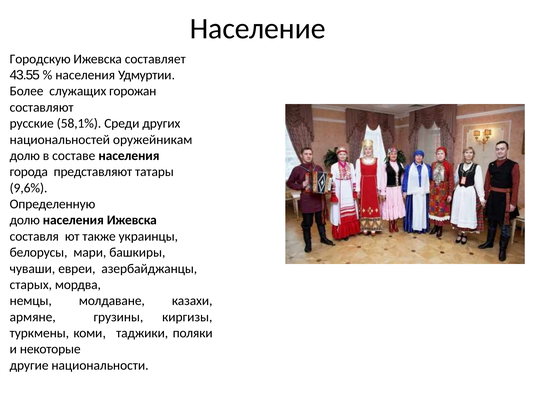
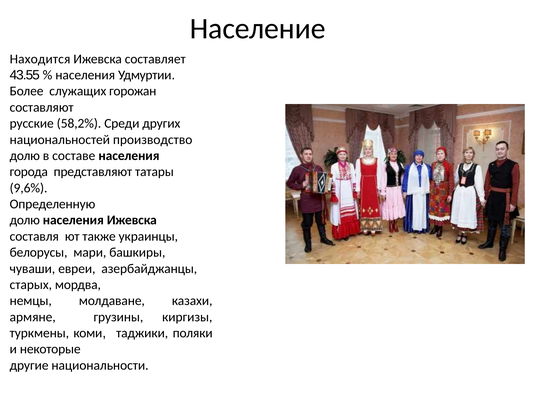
Городскую: Городскую -> Находится (40, 59)
58,1%: 58,1% -> 58,2% (79, 123)
оружейникам: оружейникам -> производство (153, 140)
